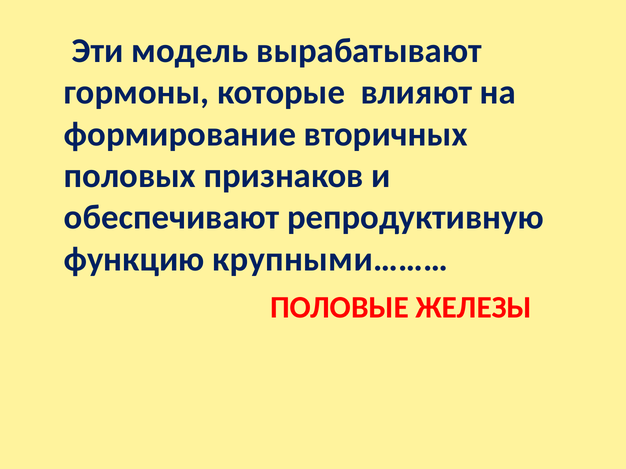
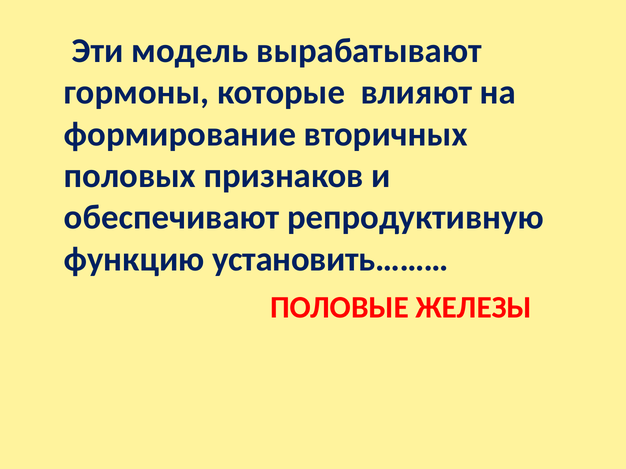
крупными………: крупными……… -> установить……… (330, 259)
